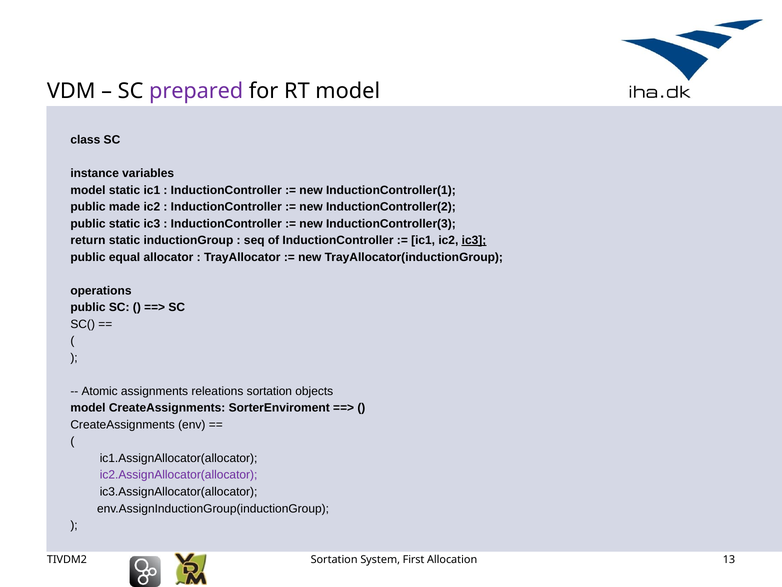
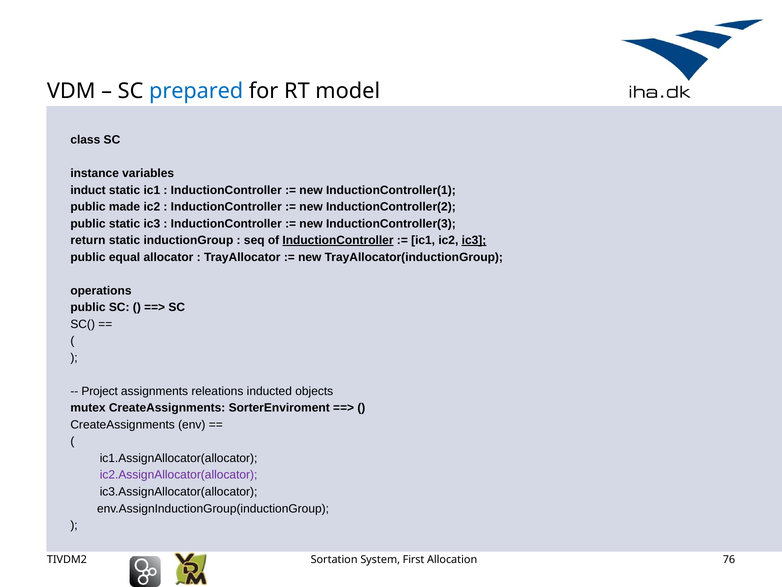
prepared colour: purple -> blue (196, 91)
model: model -> induct (88, 190)
InductionController underline: none -> present (338, 240)
Atomic: Atomic -> Project (100, 391)
releations sortation: sortation -> inducted (269, 391)
model: model -> mutex (88, 408)
13: 13 -> 76 (729, 559)
